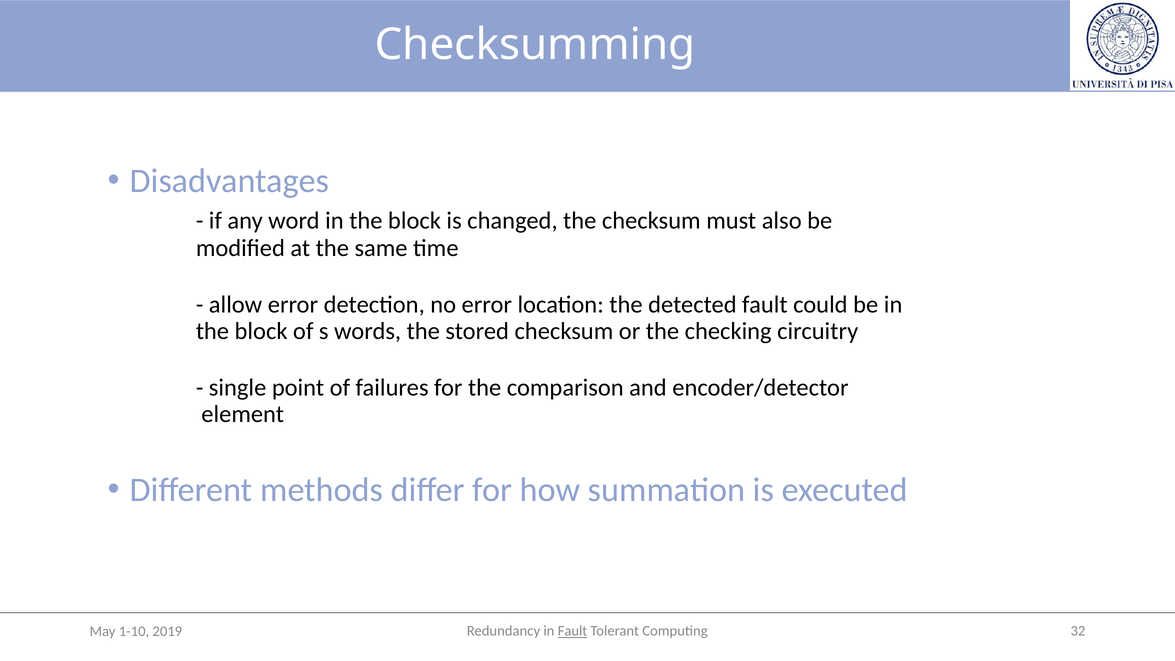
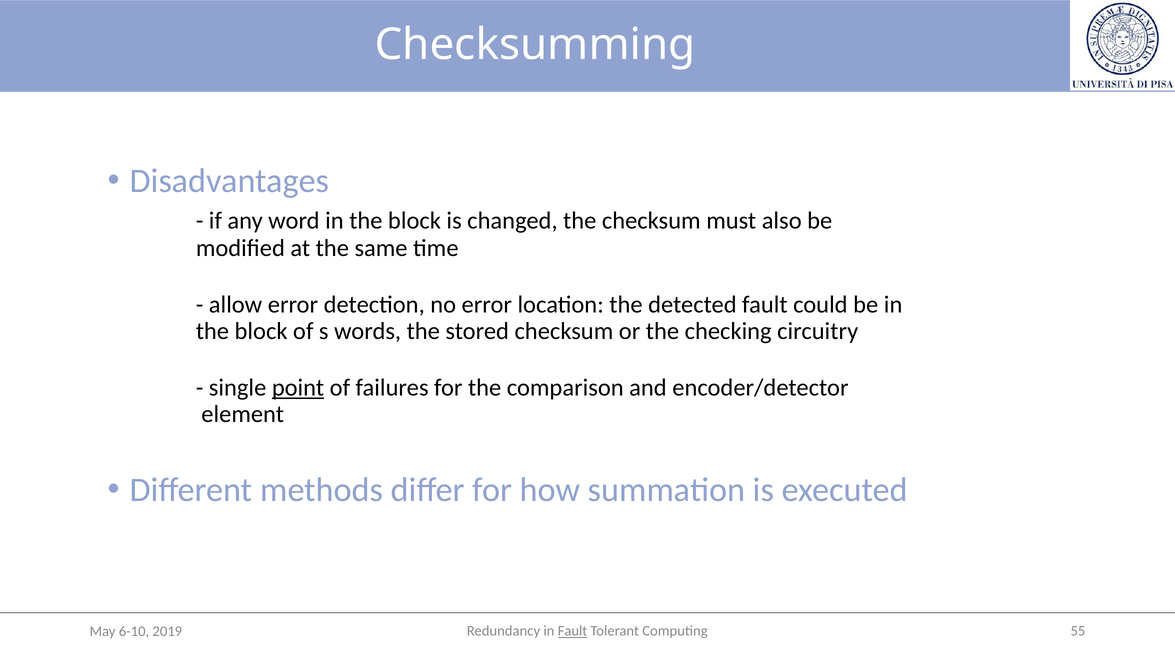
point underline: none -> present (298, 387)
32: 32 -> 55 (1078, 631)
1-10: 1-10 -> 6-10 (134, 631)
